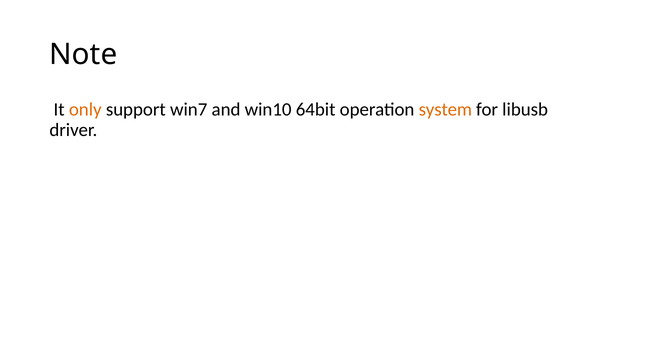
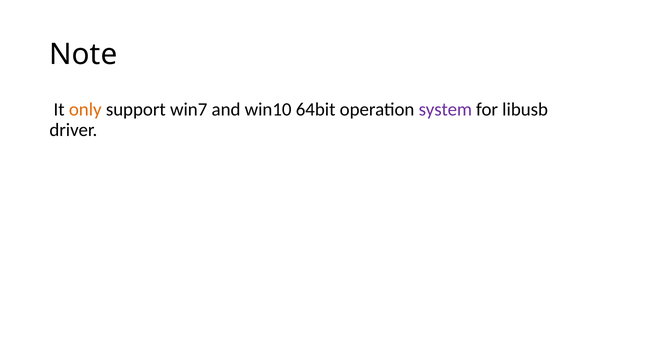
system colour: orange -> purple (445, 110)
